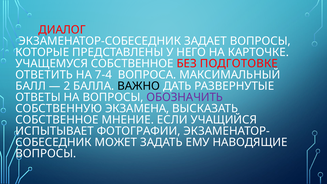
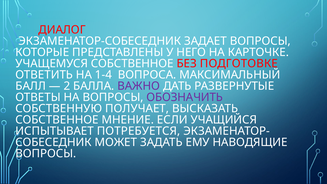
7-4: 7-4 -> 1-4 (103, 75)
ВАЖНО colour: black -> purple (139, 86)
ЭКЗАМЕНА: ЭКЗАМЕНА -> ПОЛУЧАЕТ (137, 109)
ФОТОГРАФИИ: ФОТОГРАФИИ -> ПОТРЕБУЕТСЯ (139, 131)
